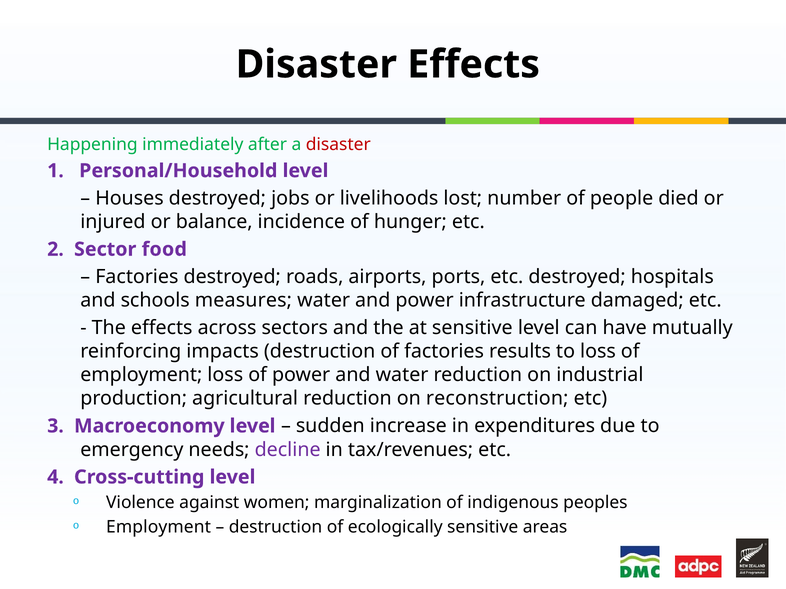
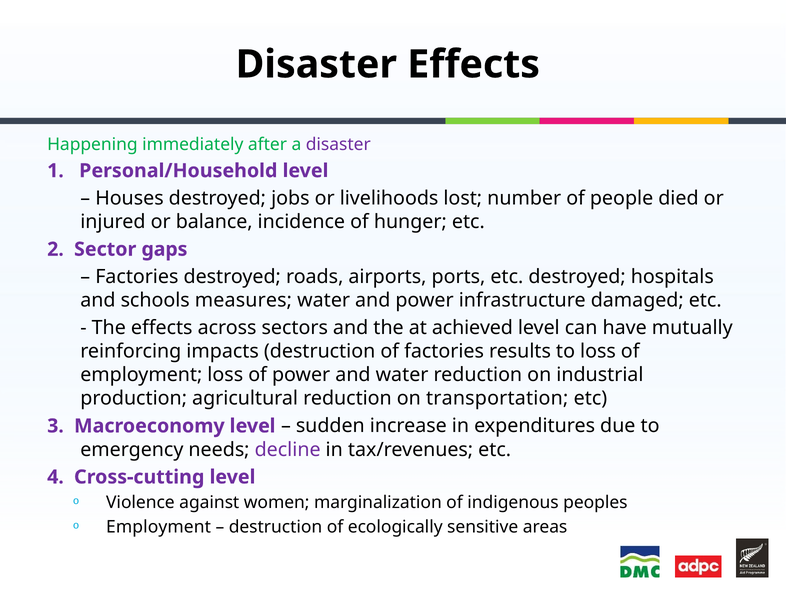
disaster colour: red -> purple (338, 145)
food: food -> gaps (164, 249)
at sensitive: sensitive -> achieved (472, 328)
reconstruction: reconstruction -> transportation (497, 399)
